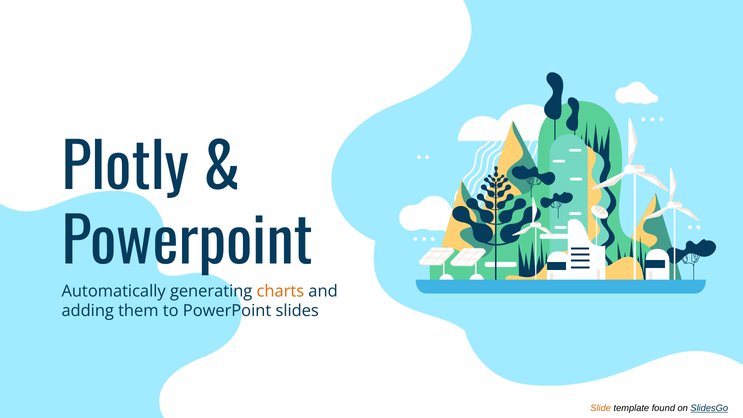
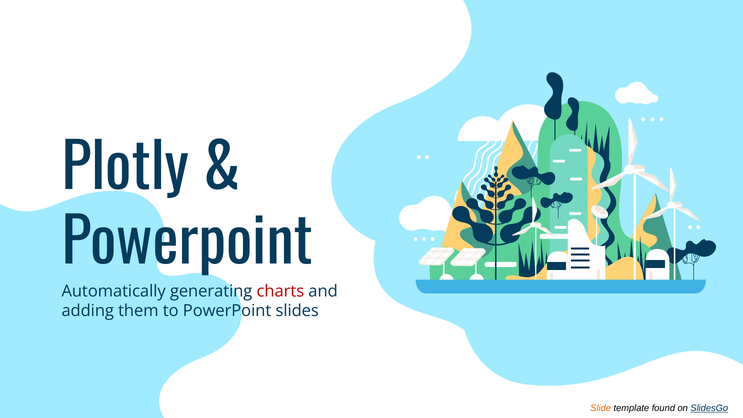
charts colour: orange -> red (280, 291)
